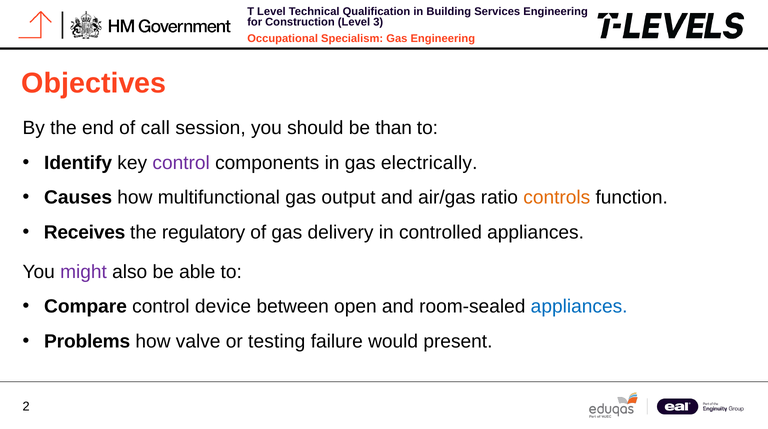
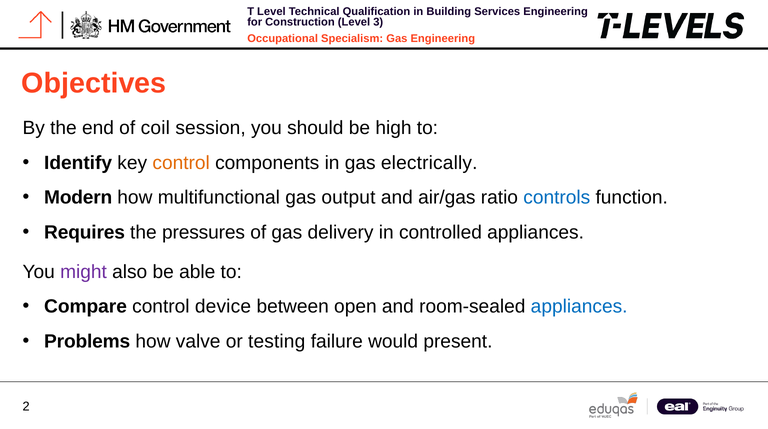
call: call -> coil (155, 128)
than: than -> high (393, 128)
control colour: purple -> orange (181, 163)
Causes: Causes -> Modern (78, 198)
controls colour: orange -> blue (557, 198)
Receives: Receives -> Requires (85, 232)
regulatory: regulatory -> pressures (204, 232)
